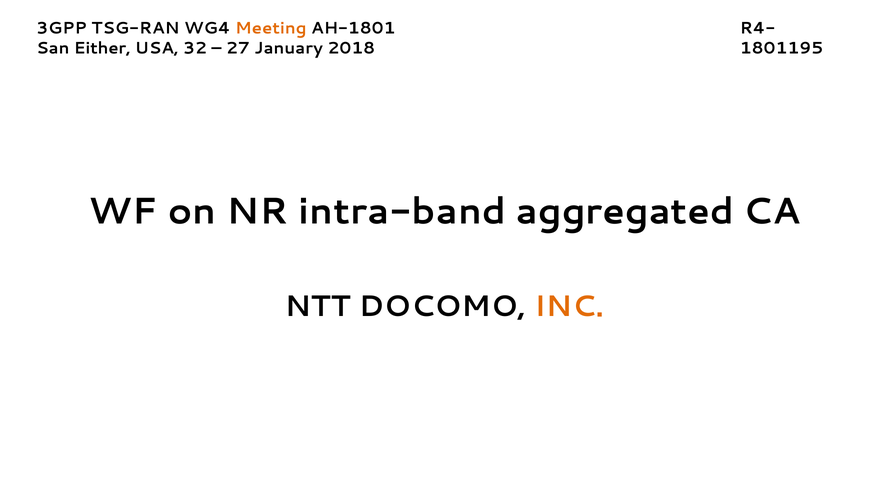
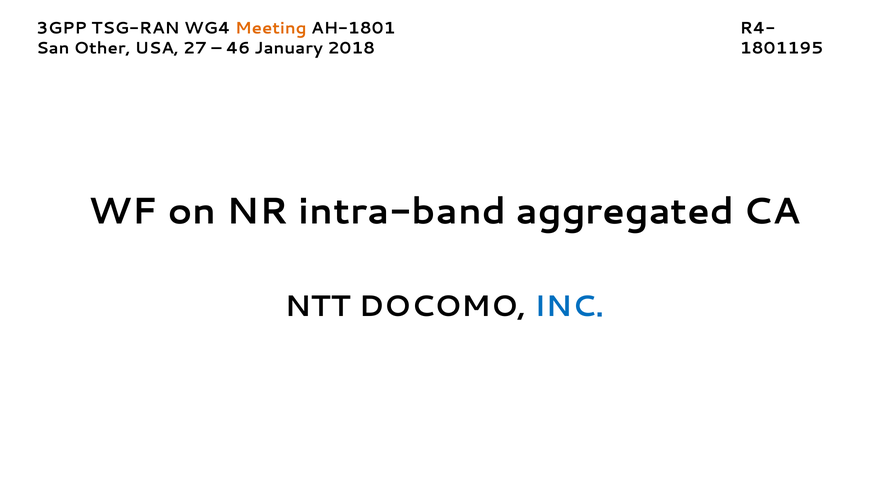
Either: Either -> Other (102, 48)
32: 32 -> 27 (195, 48)
27: 27 -> 46 (238, 48)
INC colour: orange -> blue (569, 307)
